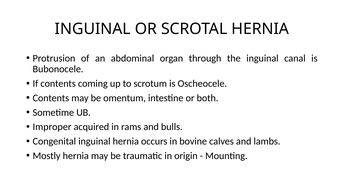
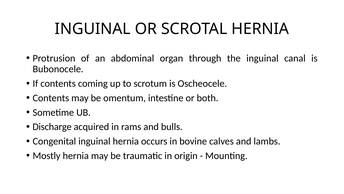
Improper: Improper -> Discharge (52, 127)
